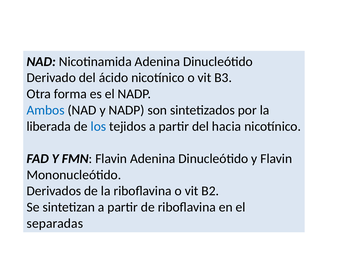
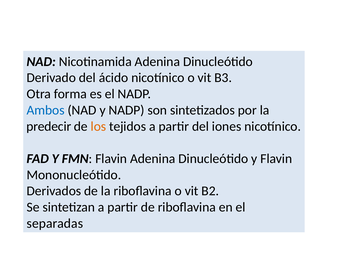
liberada: liberada -> predecir (49, 126)
los colour: blue -> orange (98, 126)
hacia: hacia -> iones (227, 126)
